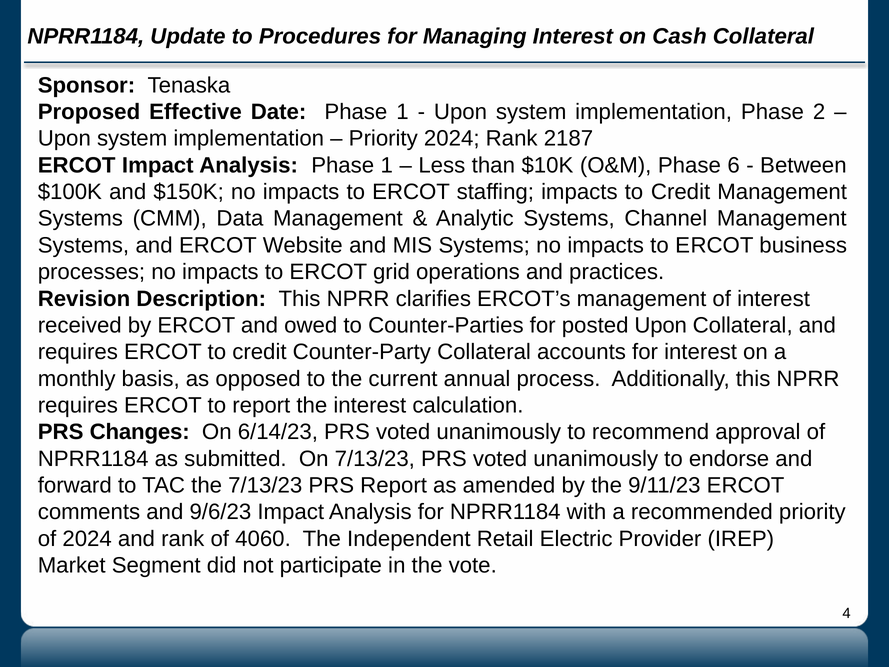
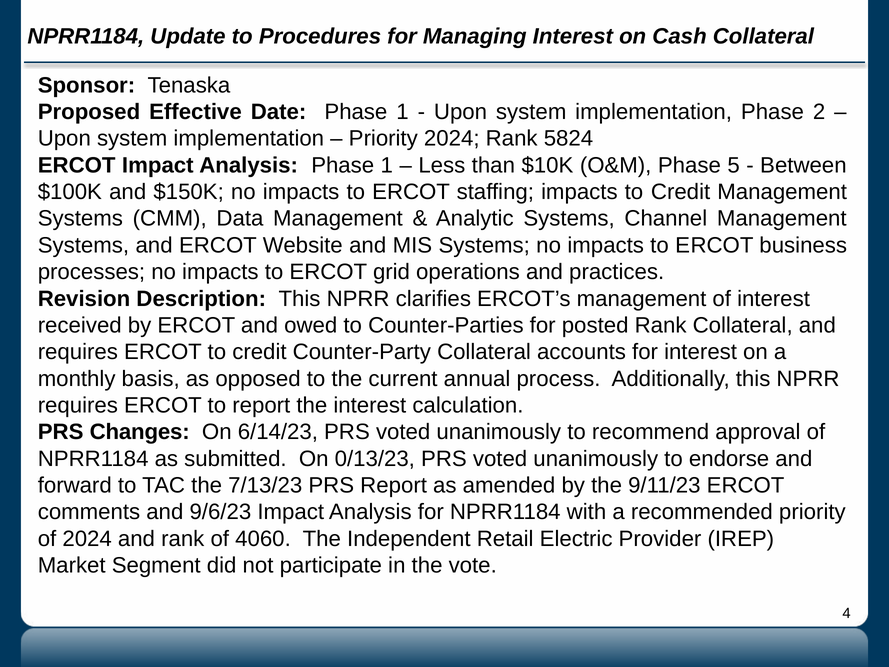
2187: 2187 -> 5824 (568, 139)
6: 6 -> 5 (734, 165)
posted Upon: Upon -> Rank (661, 325)
On 7/13/23: 7/13/23 -> 0/13/23 (375, 459)
